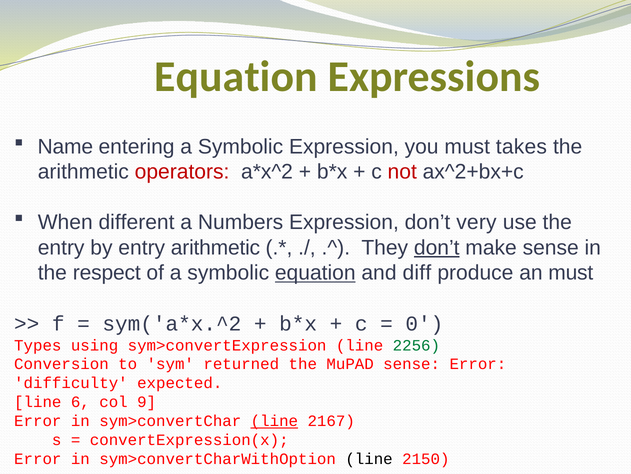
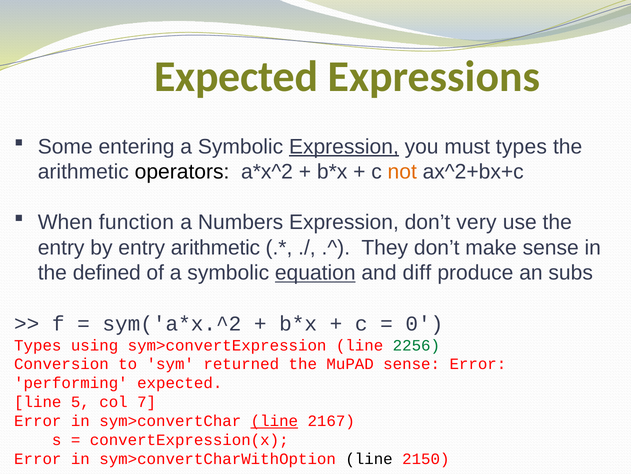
Equation: Equation -> Expected (236, 77)
Name: Name -> Some (65, 146)
Expression underline: none -> present (344, 146)
must takes: takes -> types (521, 146)
operators colour: red -> black (182, 172)
not colour: red -> orange (402, 172)
different: different -> function (136, 222)
don’t underline: present -> none (437, 247)
respect: respect -> defined (107, 273)
an must: must -> subs (571, 273)
difficulty: difficulty -> performing (71, 383)
6: 6 -> 5 (80, 402)
9: 9 -> 7 (147, 402)
